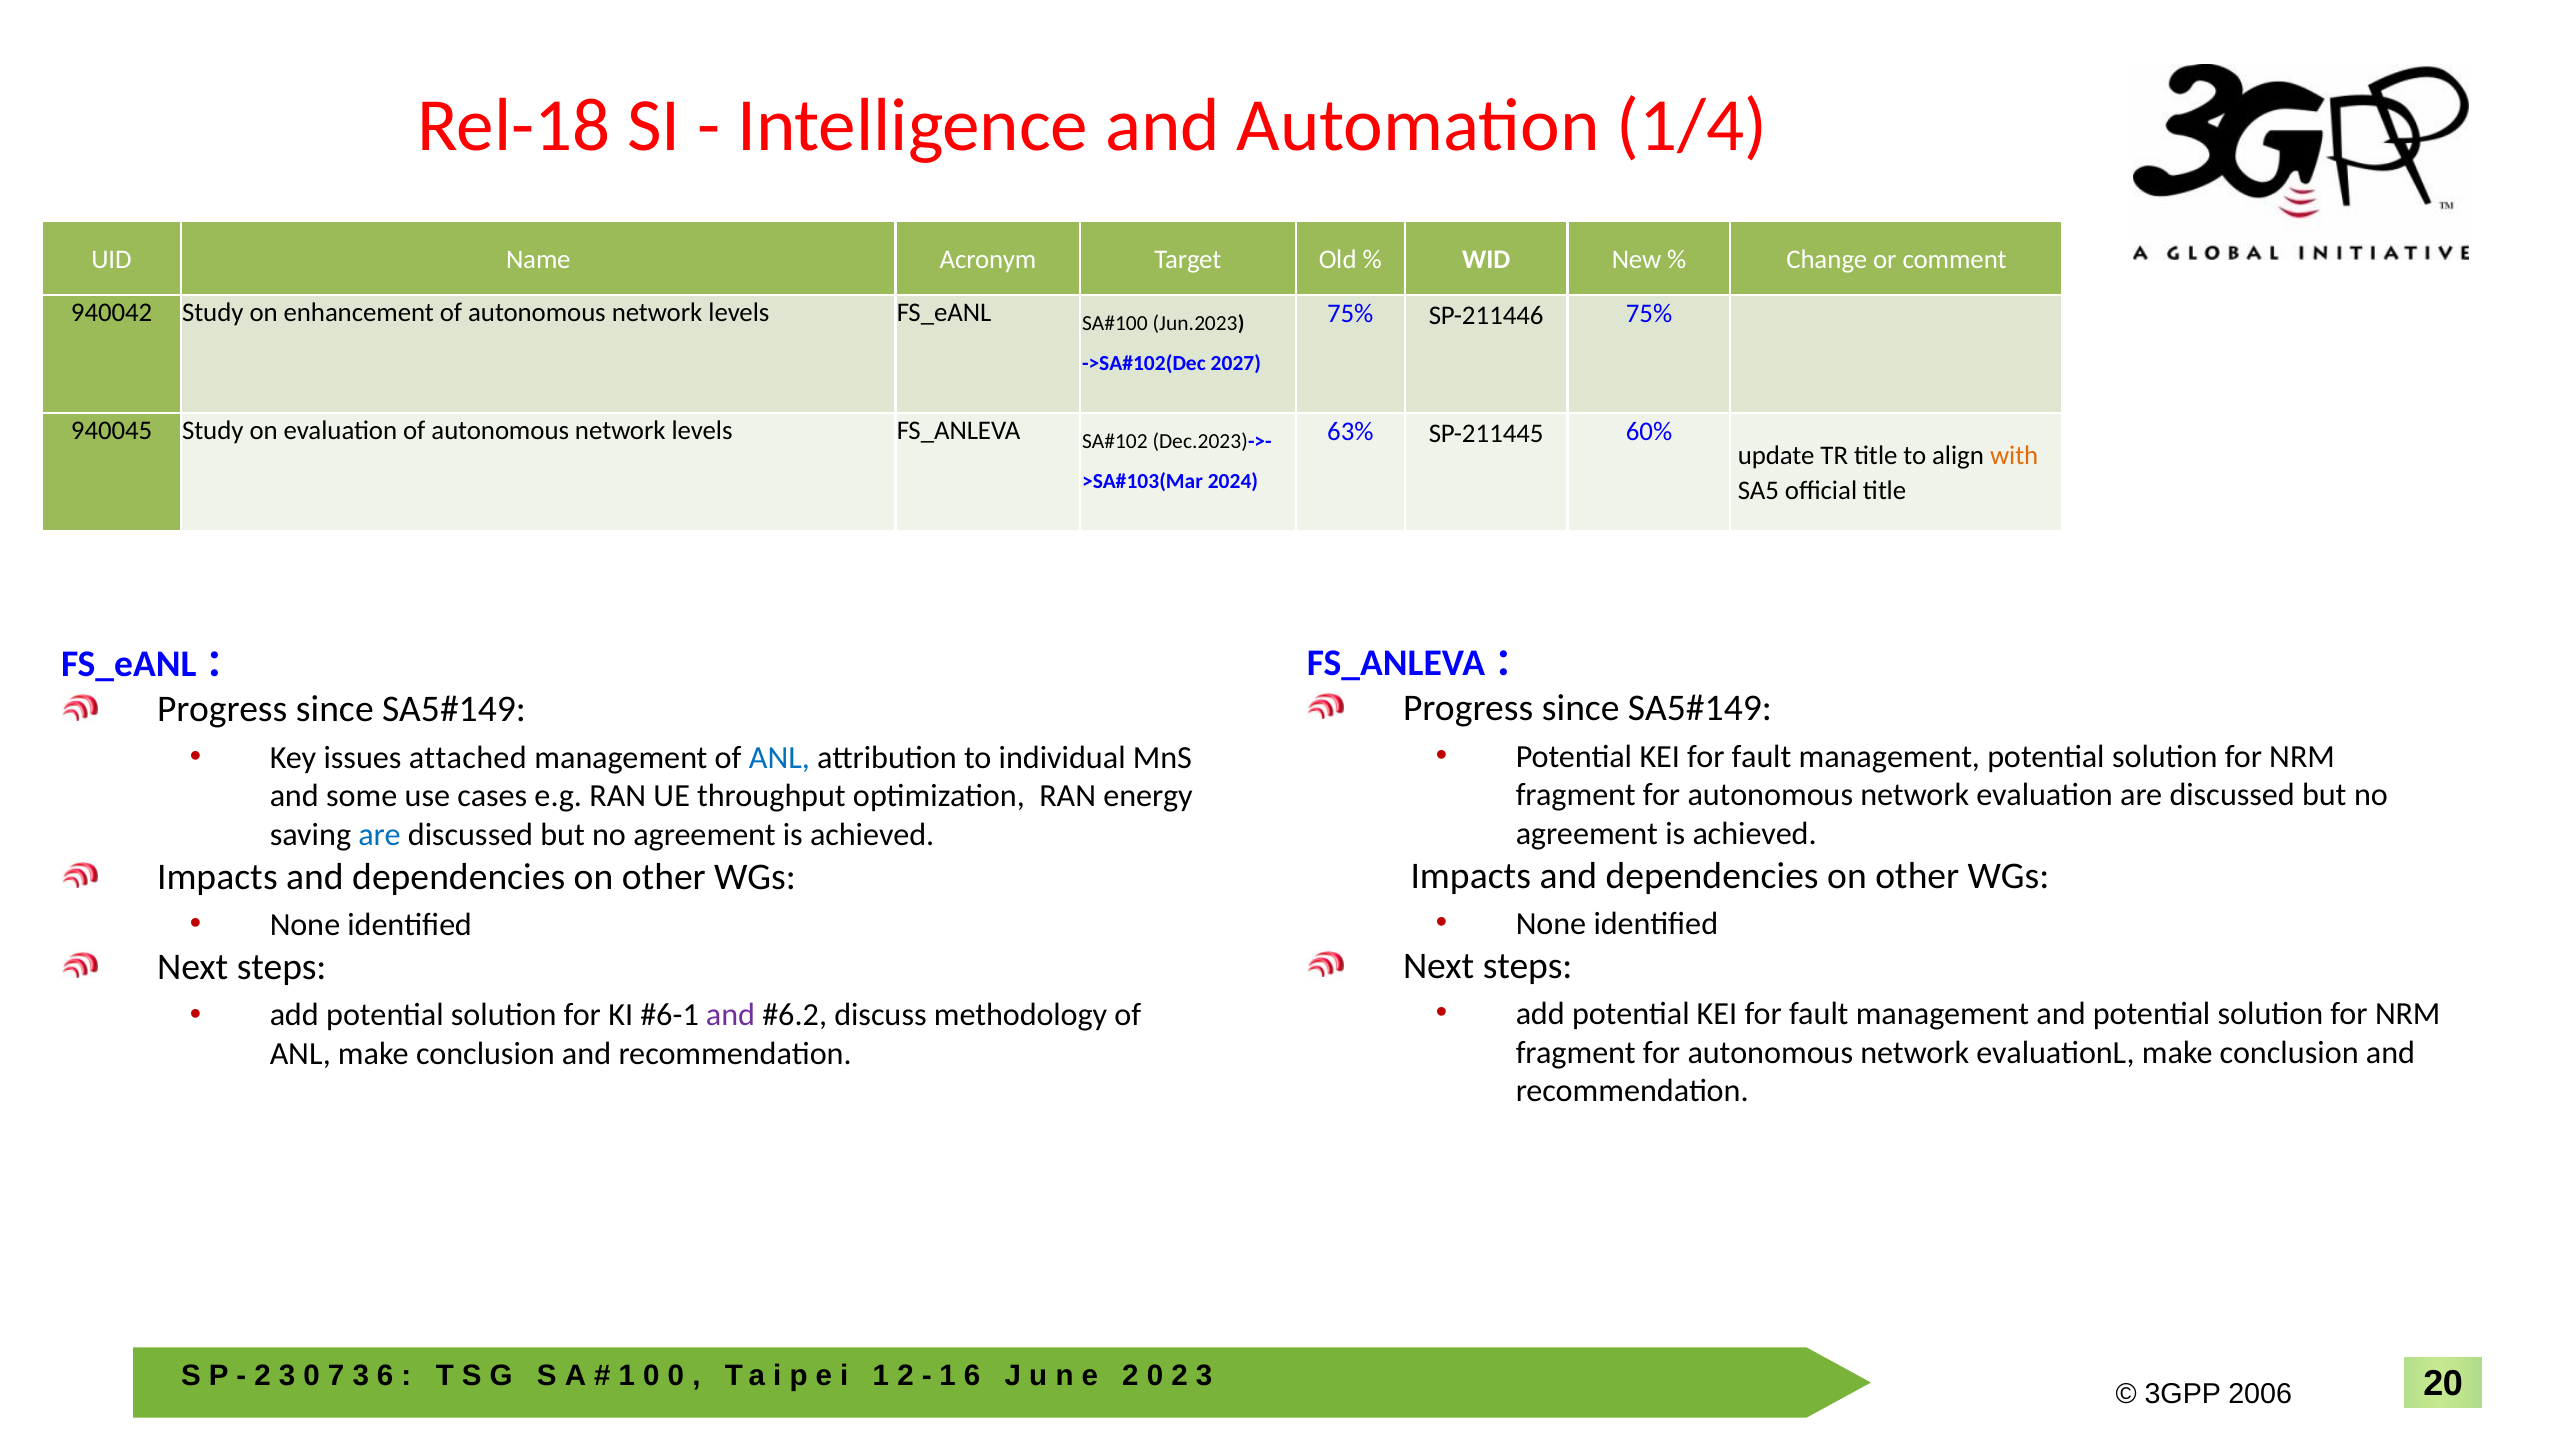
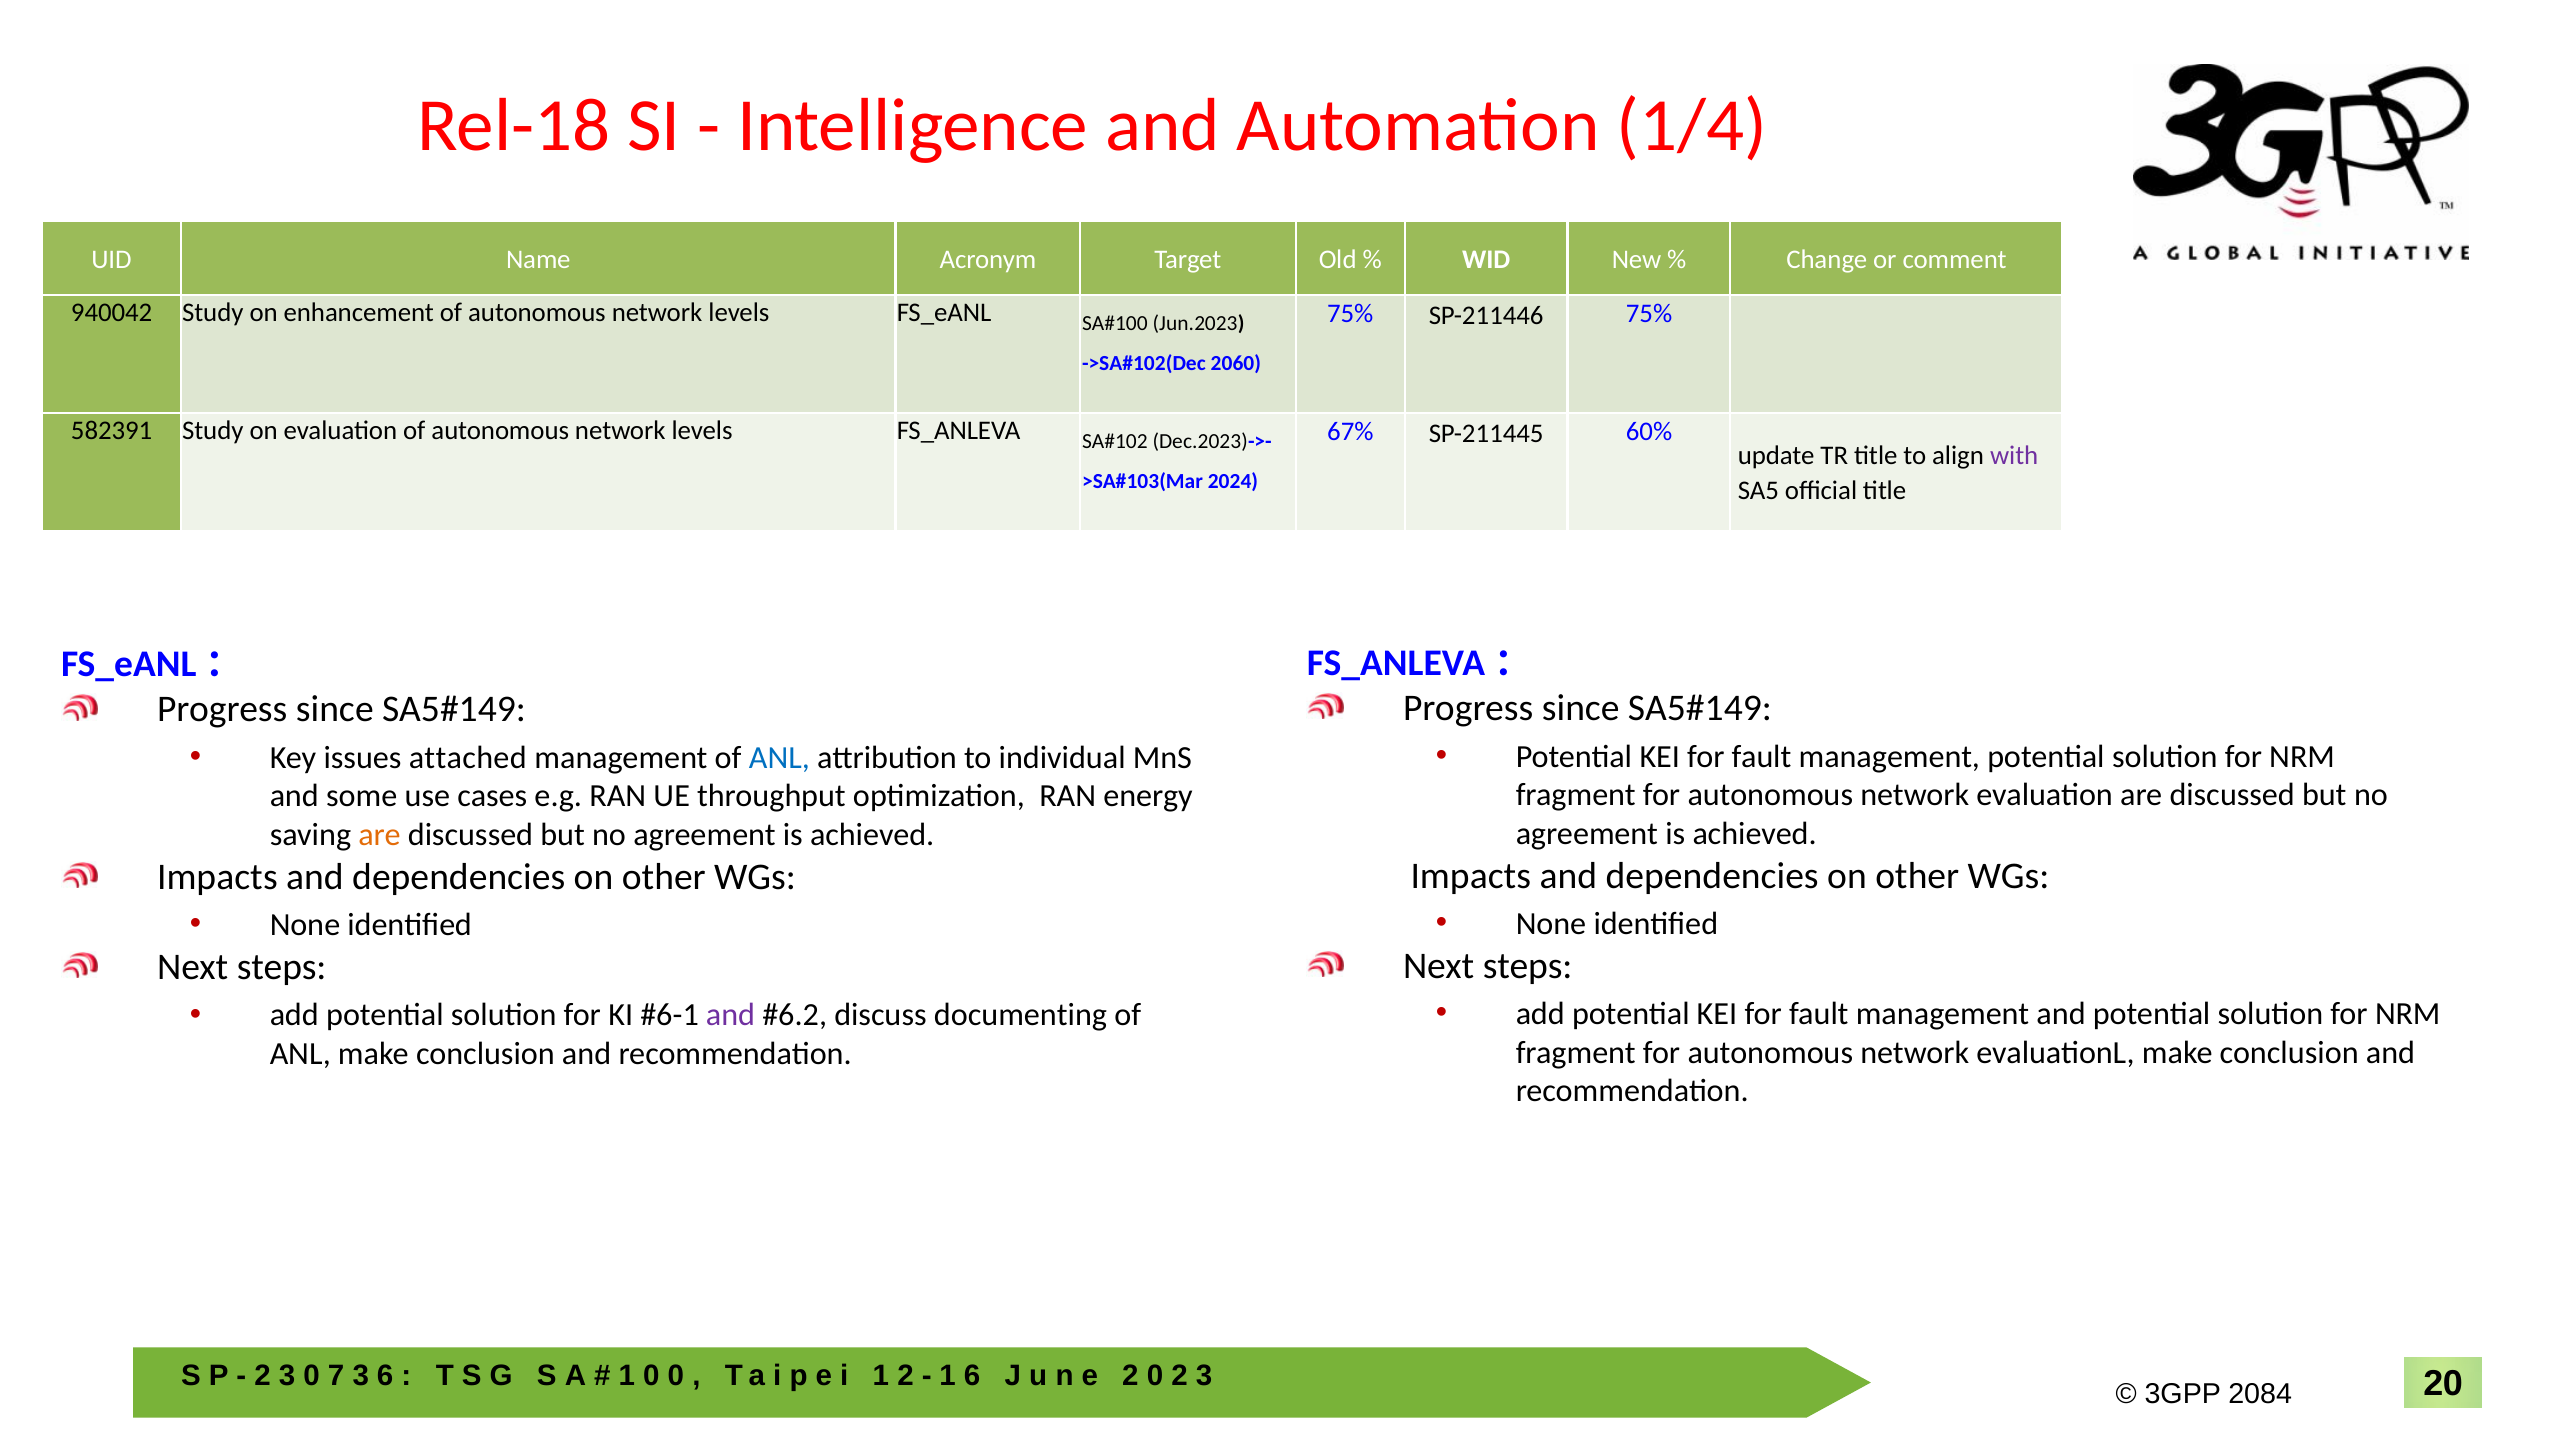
2027: 2027 -> 2060 (1236, 363)
940045: 940045 -> 582391 (112, 431)
63%: 63% -> 67% (1350, 432)
with colour: orange -> purple (2014, 456)
are colour: blue -> orange (380, 835)
methodology: methodology -> documenting (1021, 1015)
2006: 2006 -> 2084 (2260, 1394)
